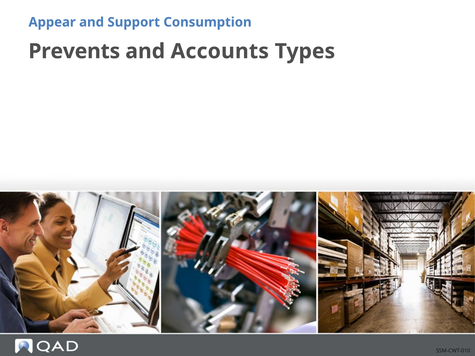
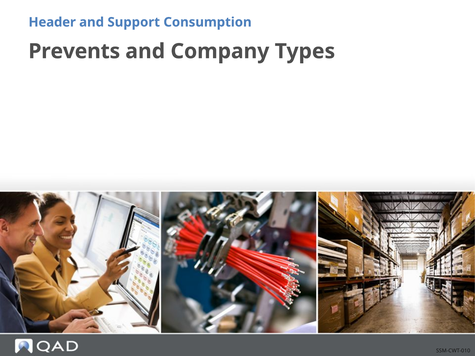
Appear: Appear -> Header (52, 22)
Accounts: Accounts -> Company (220, 51)
